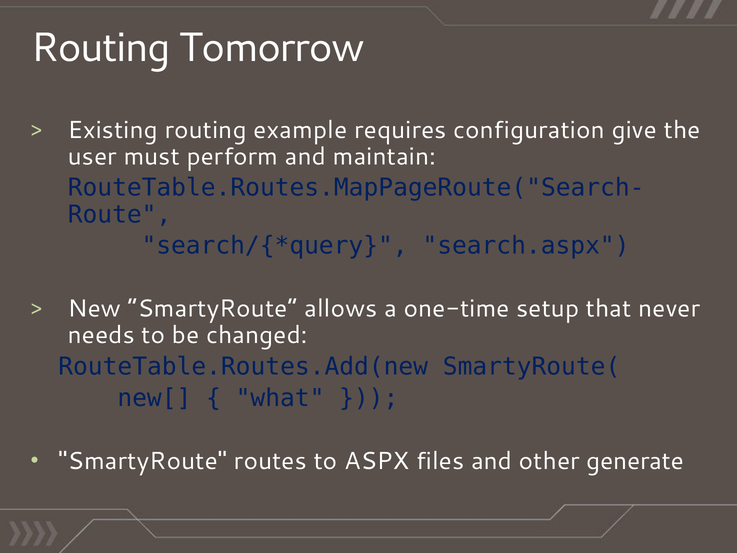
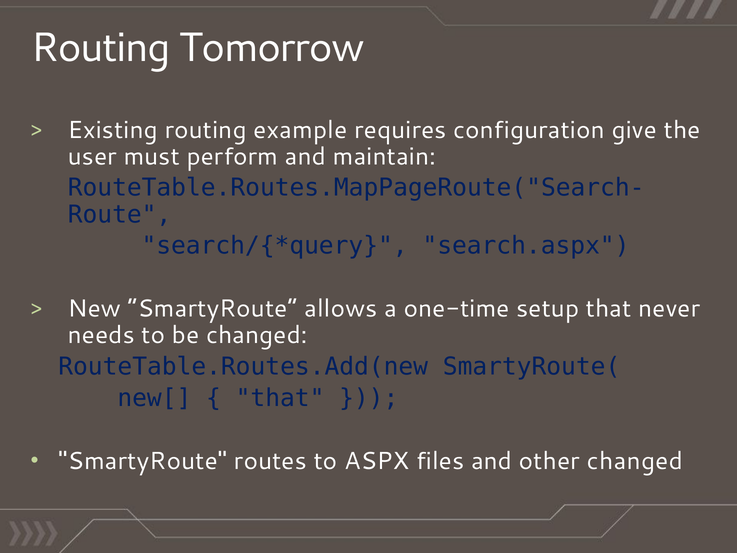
what: what -> that (280, 398)
other generate: generate -> changed (635, 461)
